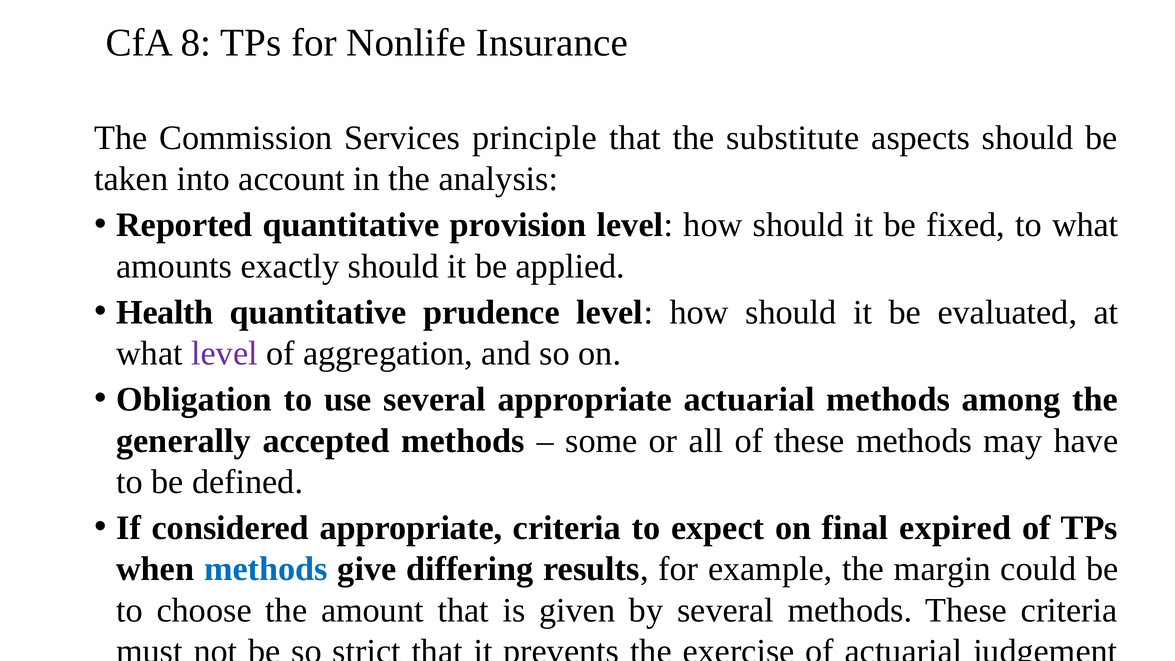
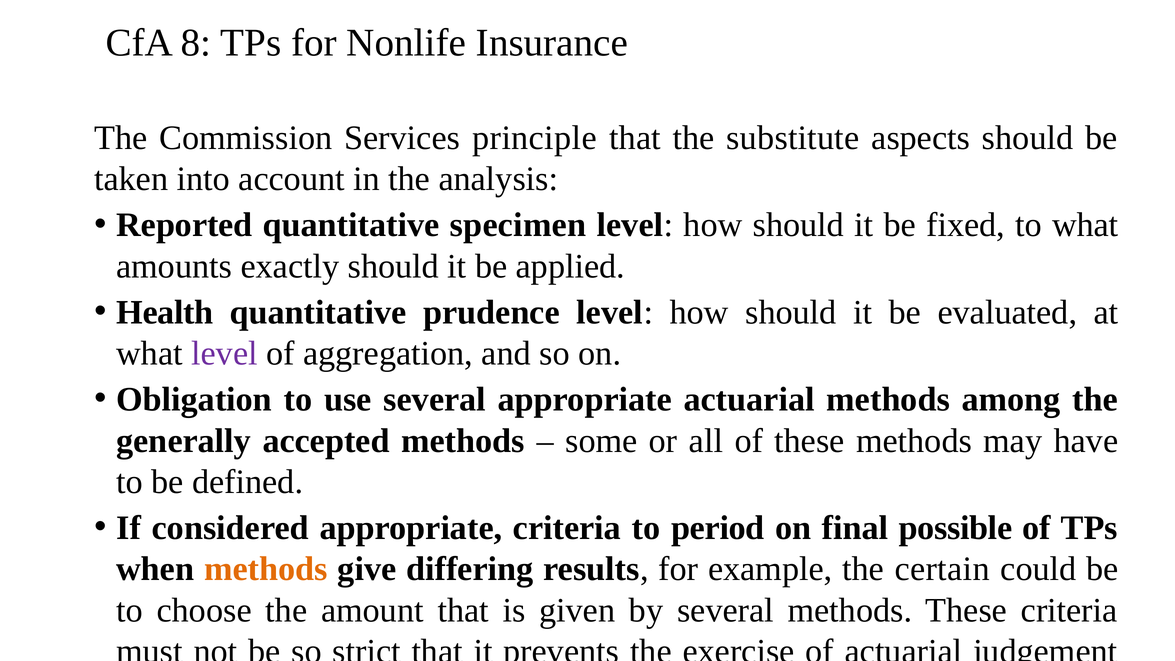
provision: provision -> specimen (518, 225)
expect: expect -> period (718, 528)
expired: expired -> possible (955, 528)
methods colour: blue -> orange (266, 569)
margin: margin -> certain (942, 569)
